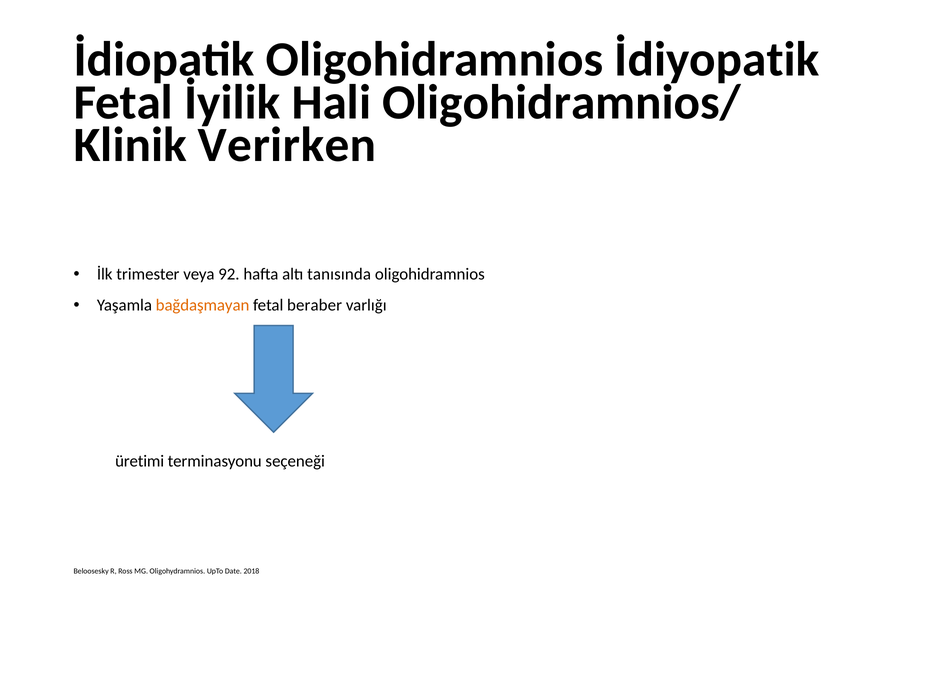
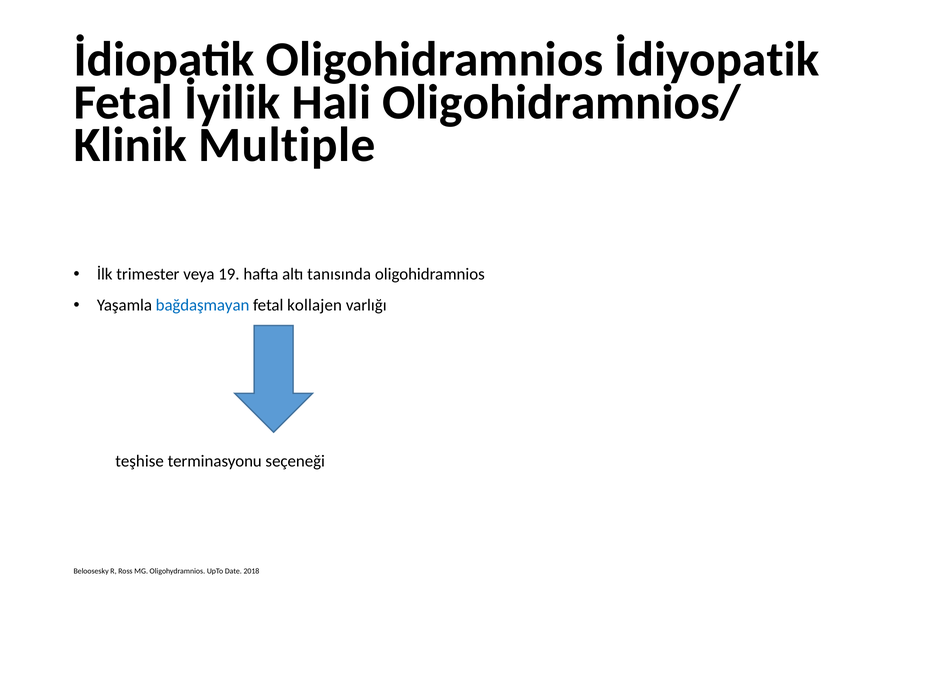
Verirken: Verirken -> Multiple (287, 145)
92: 92 -> 19 (229, 274)
bağdaşmayan colour: orange -> blue (203, 306)
beraber: beraber -> kollajen (315, 306)
üretimi: üretimi -> teşhise (140, 462)
